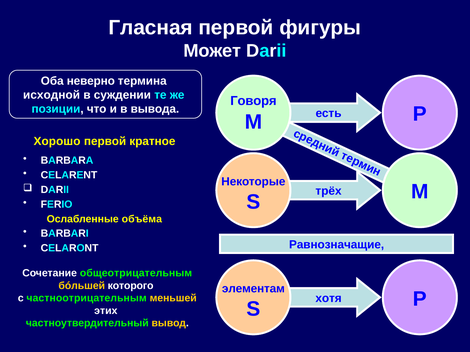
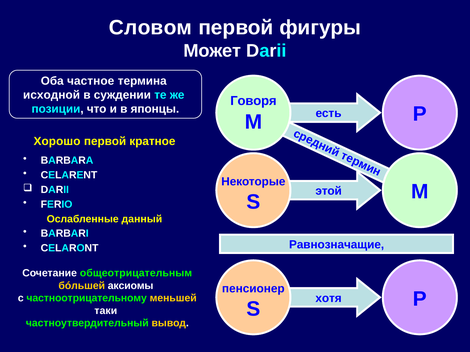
Гласная: Гласная -> Словом (150, 28)
неверно: неверно -> частное (91, 81)
вывода: вывода -> японцы (155, 109)
трёх: трёх -> этой (329, 191)
объёма: объёма -> данный (142, 219)
которого: которого -> аксиомы (131, 286)
элементам: элементам -> пенсионер (253, 289)
частноотрицательным: частноотрицательным -> частноотрицательному (87, 299)
этих: этих -> таки (106, 311)
